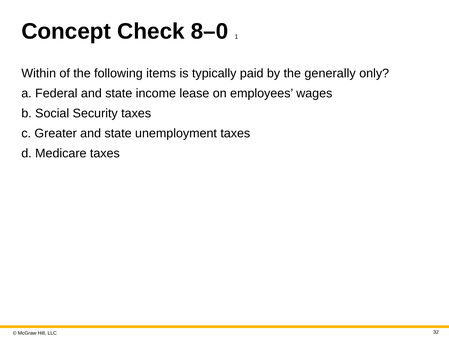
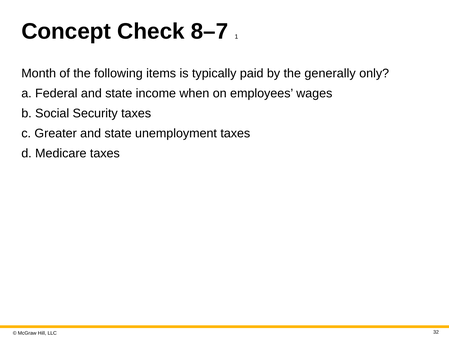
8–0: 8–0 -> 8–7 (210, 31)
Within: Within -> Month (39, 73)
lease: lease -> when (194, 93)
